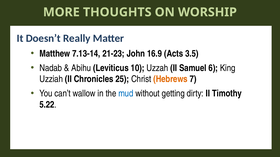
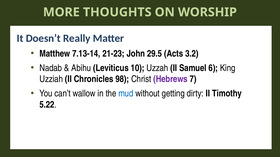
16.9: 16.9 -> 29.5 (154, 54)
3.5: 3.5 -> 3.2 (192, 54)
25: 25 -> 98 (122, 79)
Hebrews colour: orange -> purple (170, 79)
